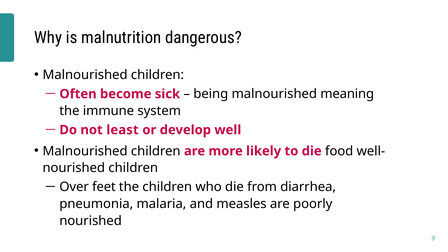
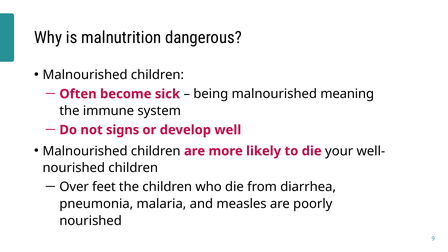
least: least -> signs (123, 130)
food: food -> your (339, 151)
